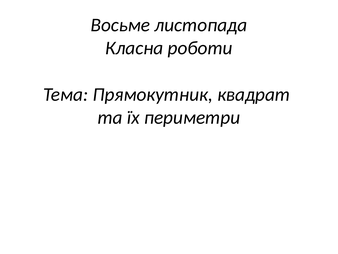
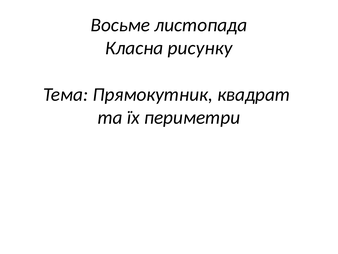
роботи: роботи -> рисунку (200, 48)
